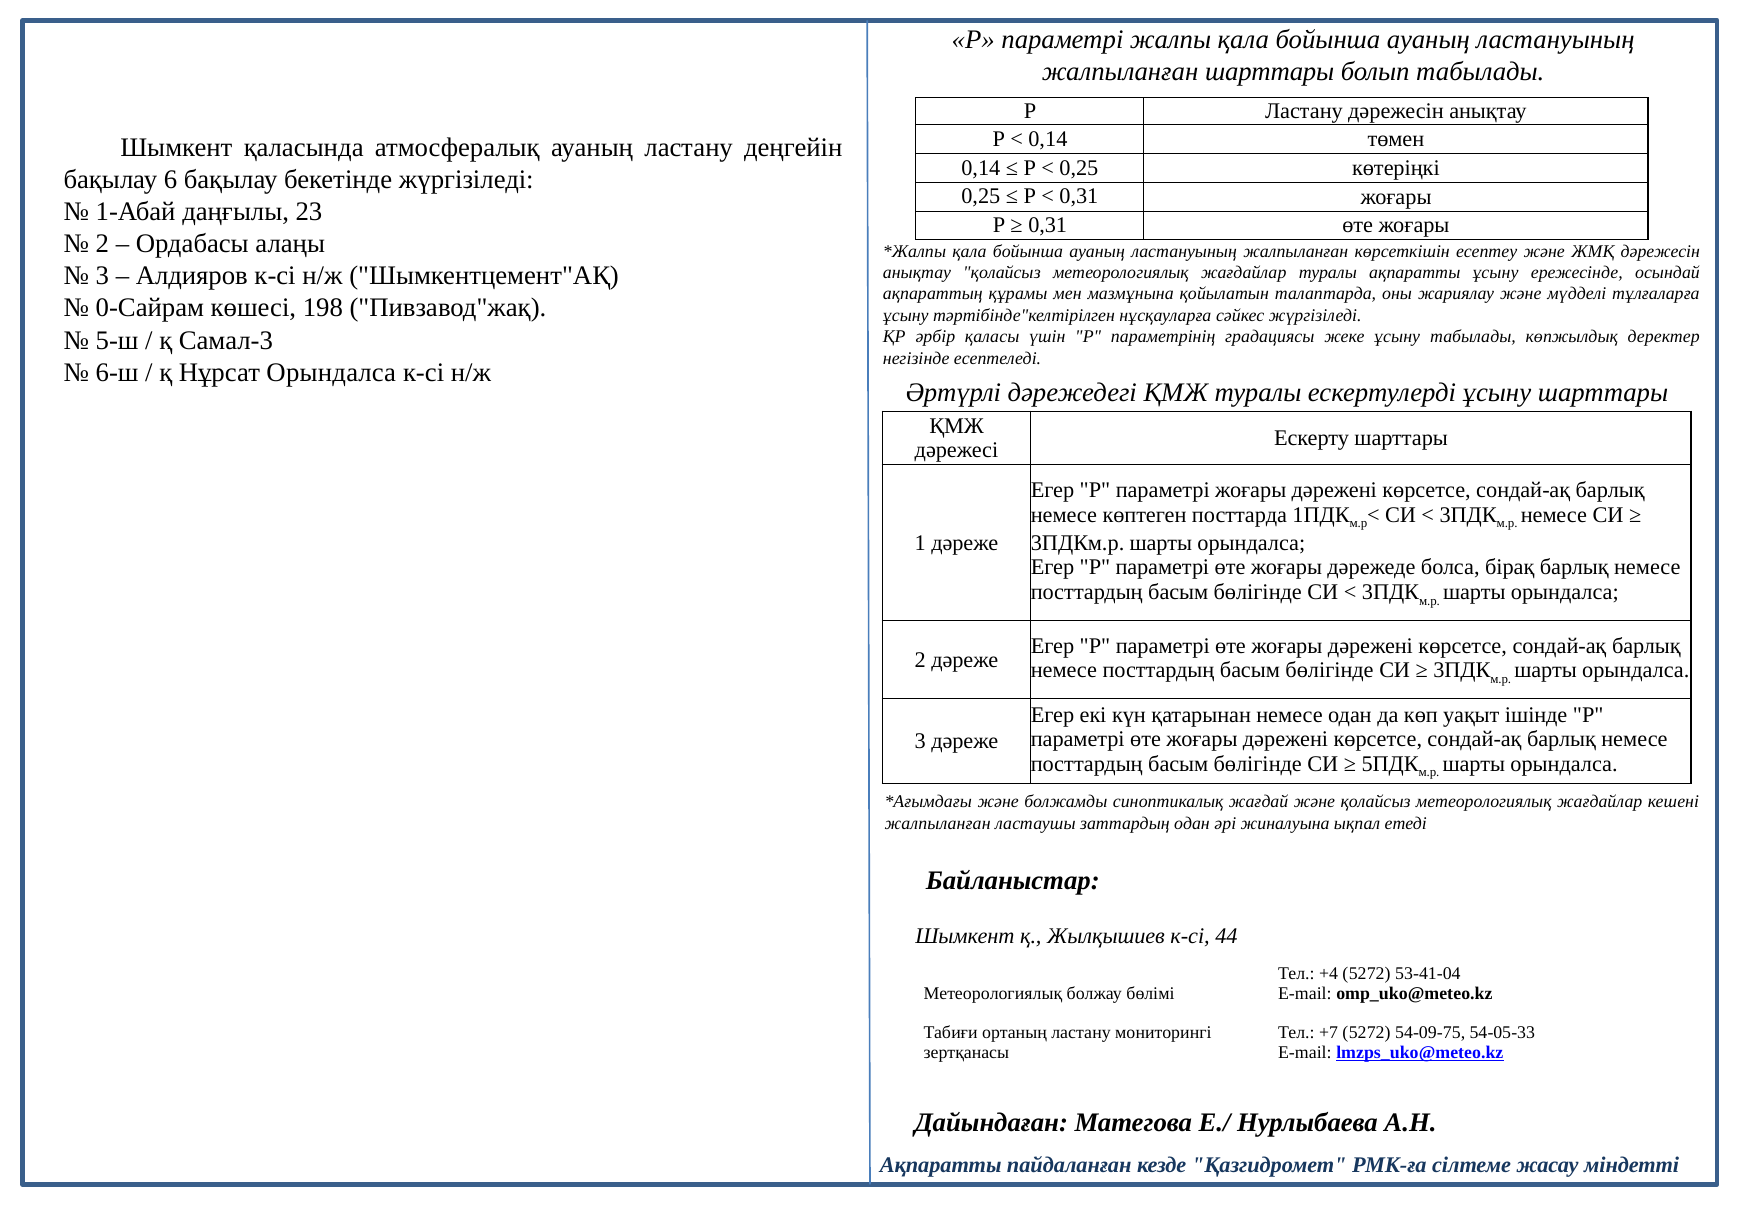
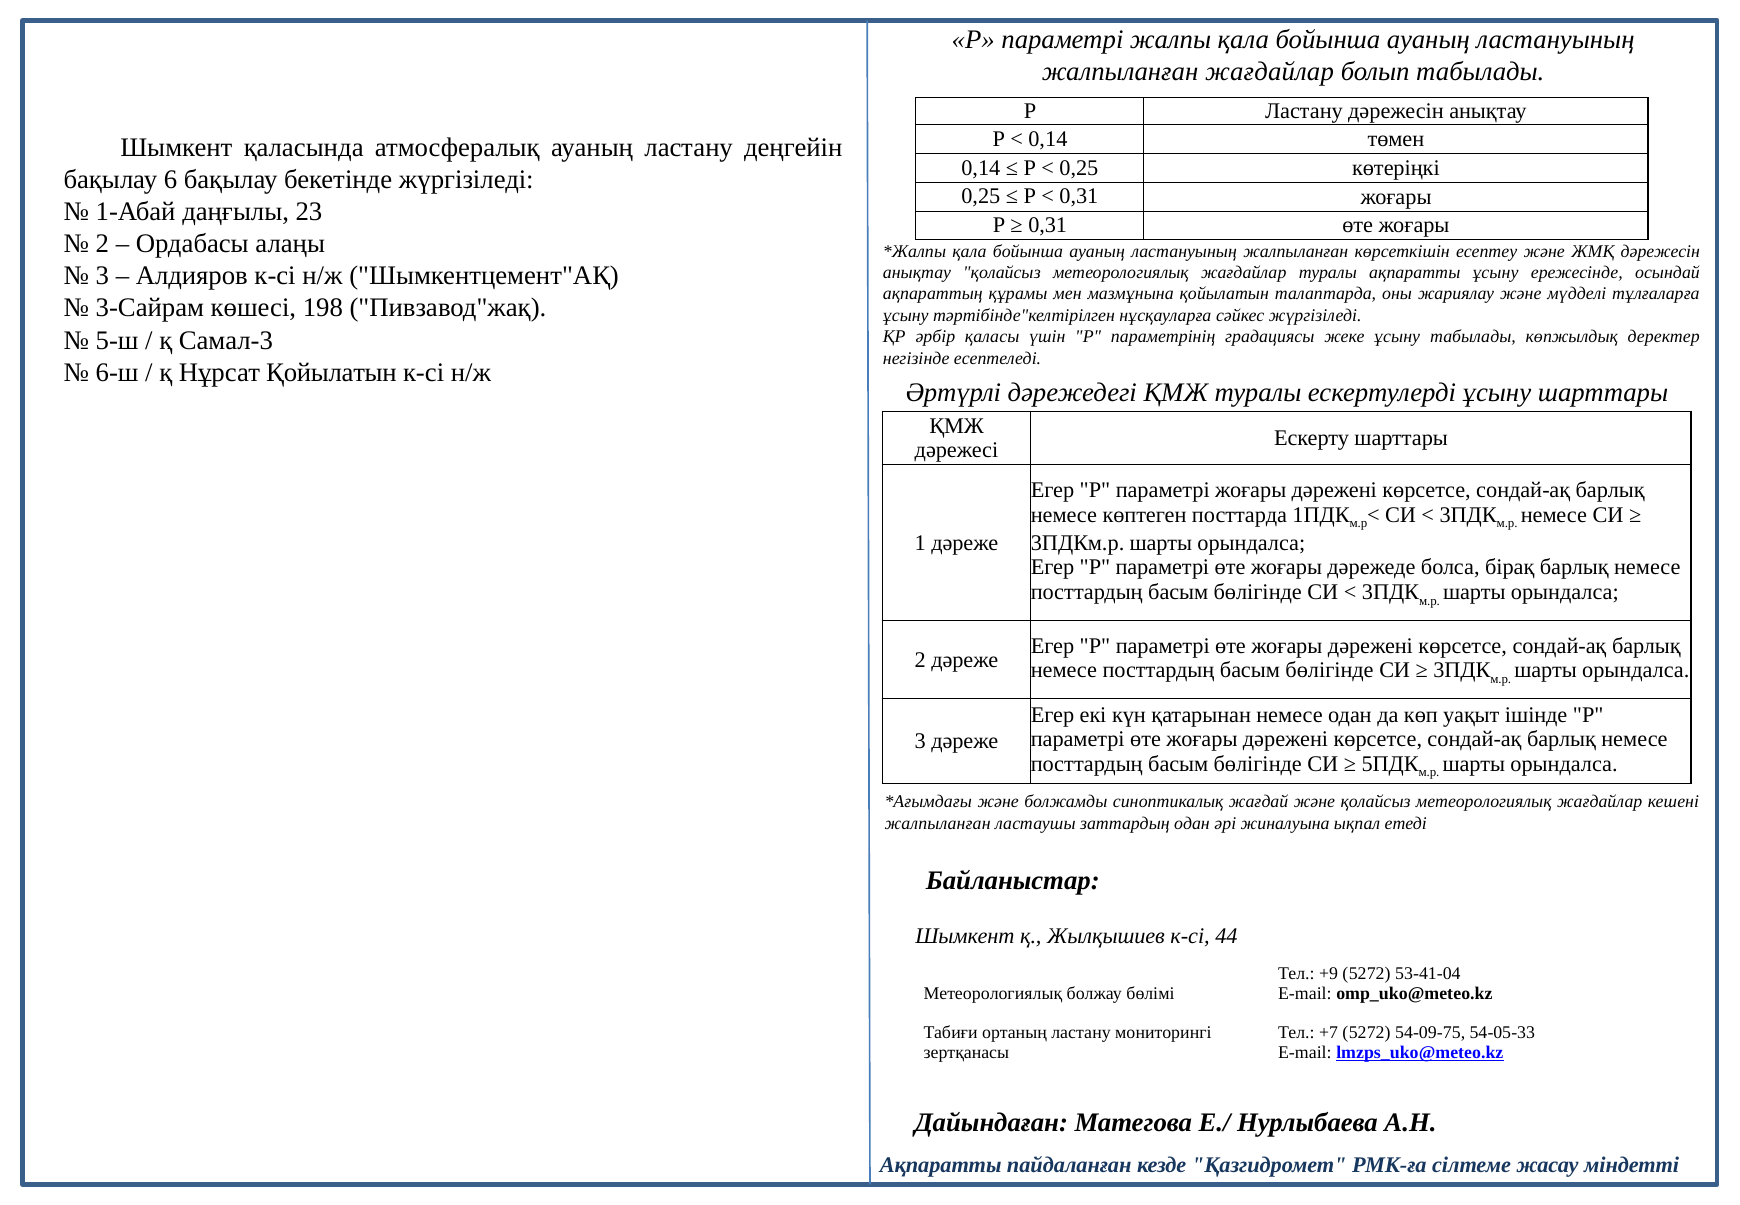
жалпыланған шарттары: шарттары -> жағдайлар (1269, 72)
0-Сайрам: 0-Сайрам -> 3-Сайрам (150, 308)
Нұрсат Орындалса: Орындалса -> Қойылатын (331, 372)
+4: +4 -> +9 (1329, 974)
